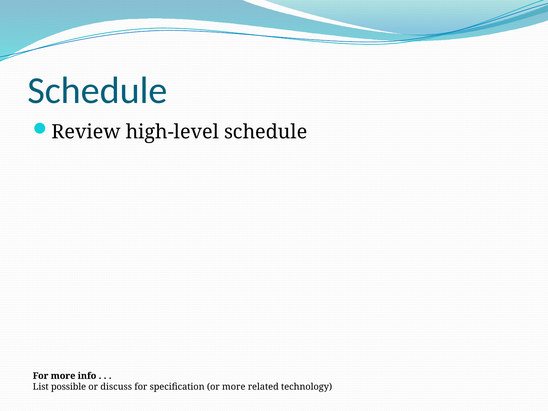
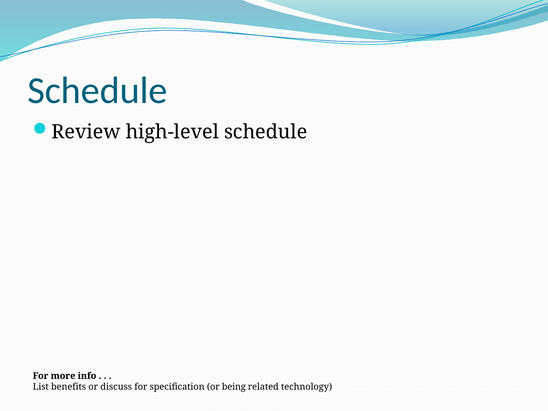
possible: possible -> benefits (68, 387)
or more: more -> being (234, 387)
